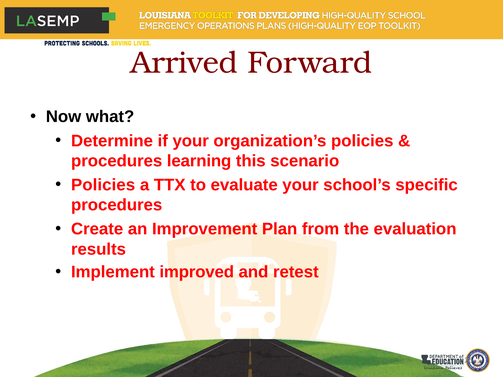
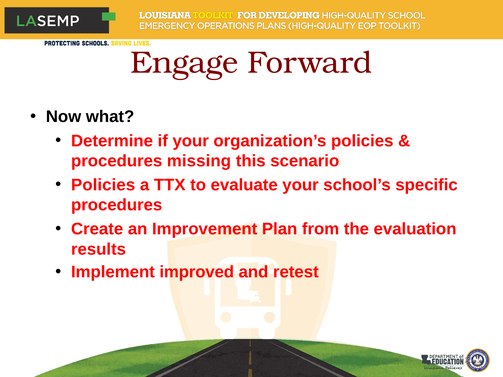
Arrived: Arrived -> Engage (184, 63)
learning: learning -> missing (199, 161)
